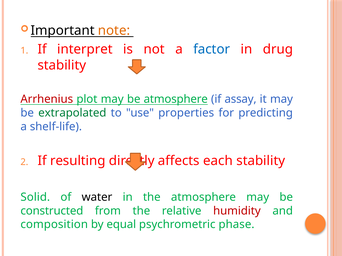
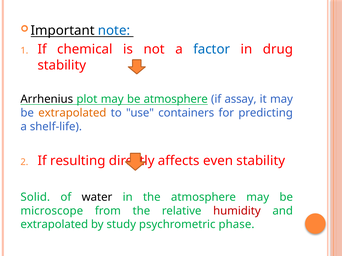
note colour: orange -> blue (114, 31)
interpret: interpret -> chemical (85, 49)
Arrhenius colour: red -> black (47, 99)
extrapolated colour: green -> orange (72, 113)
properties: properties -> containers (186, 113)
each: each -> even (218, 161)
constructed: constructed -> microscope (52, 211)
composition: composition -> extrapolated (54, 225)
equal: equal -> study (121, 225)
